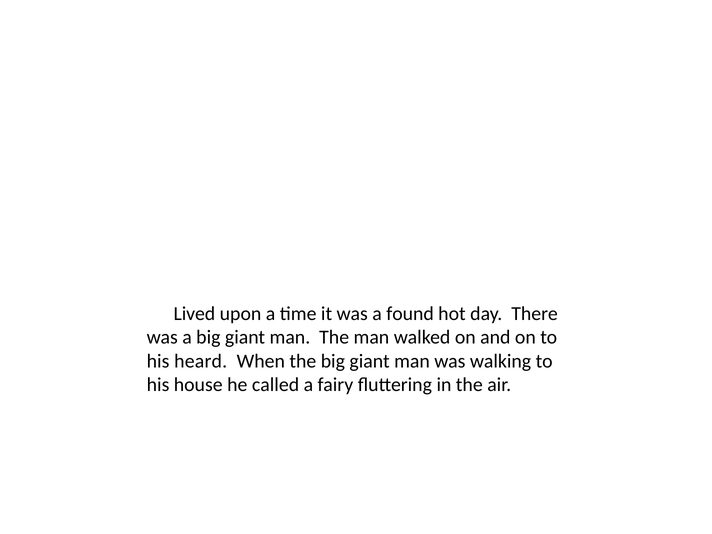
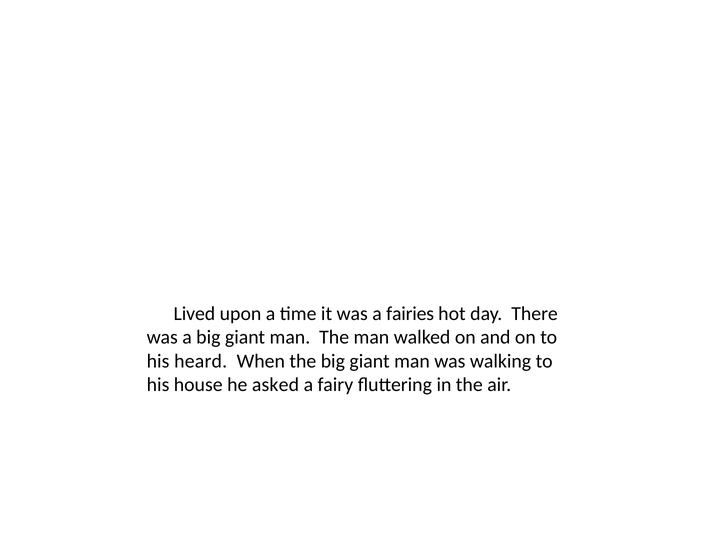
found: found -> fairies (410, 314)
called: called -> asked (275, 385)
